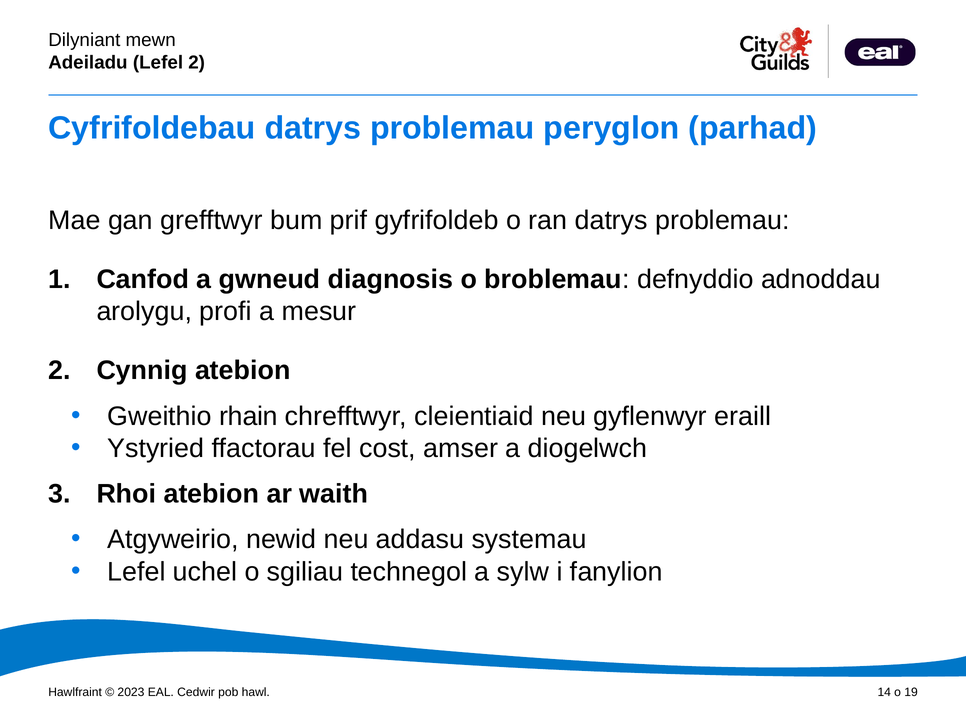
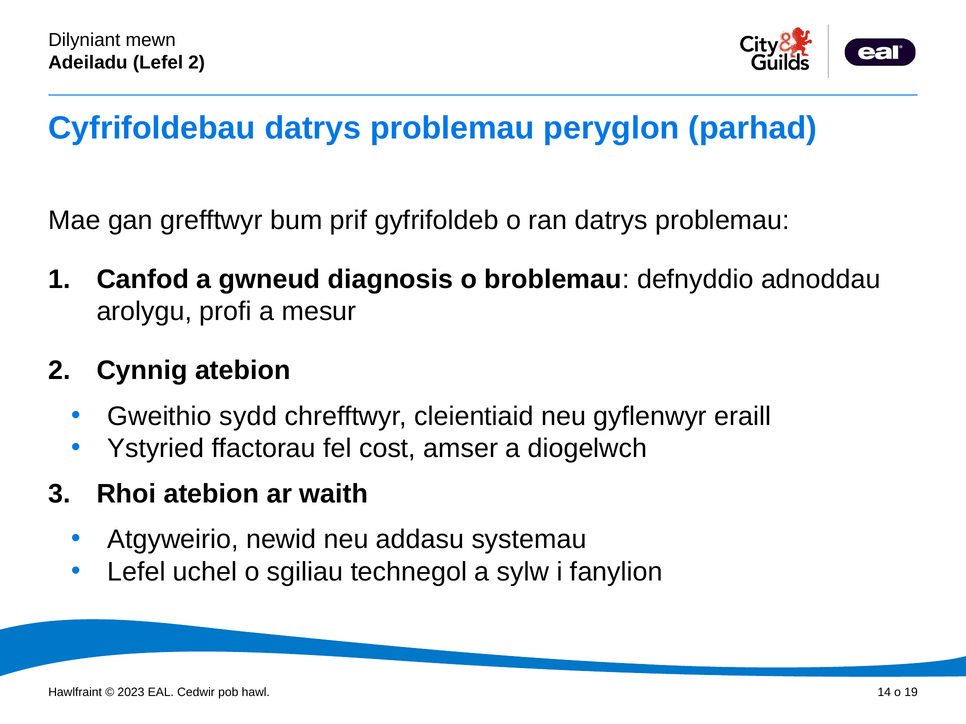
rhain: rhain -> sydd (248, 416)
